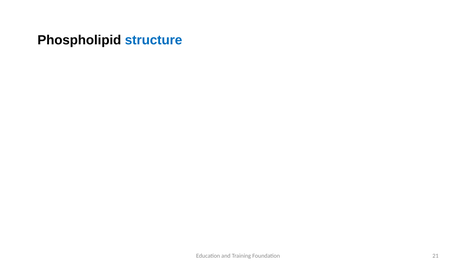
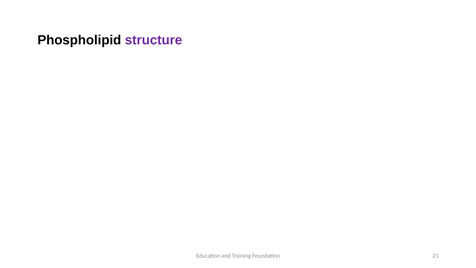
structure colour: blue -> purple (154, 40)
